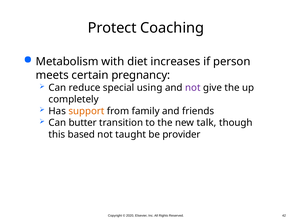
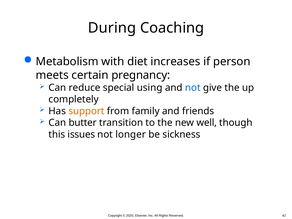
Protect: Protect -> During (112, 28)
not colour: purple -> blue (193, 88)
talk: talk -> well (207, 123)
based: based -> issues (81, 134)
taught: taught -> longer (131, 134)
provider: provider -> sickness (181, 134)
